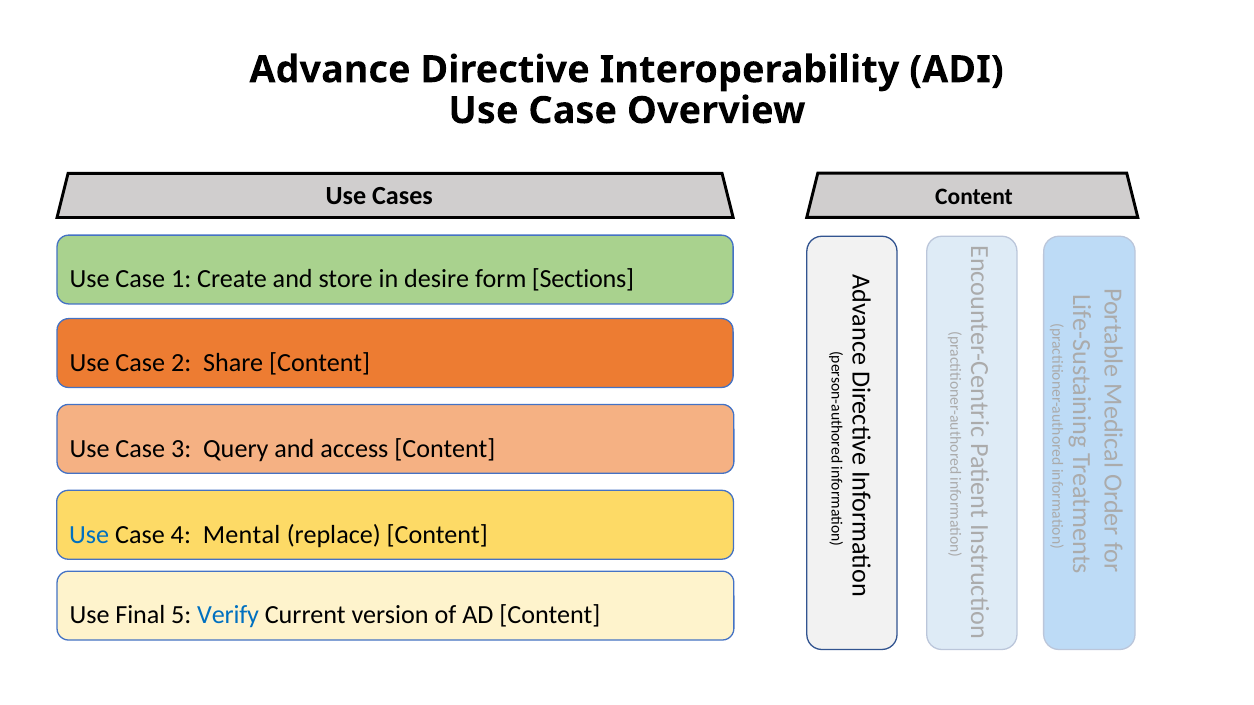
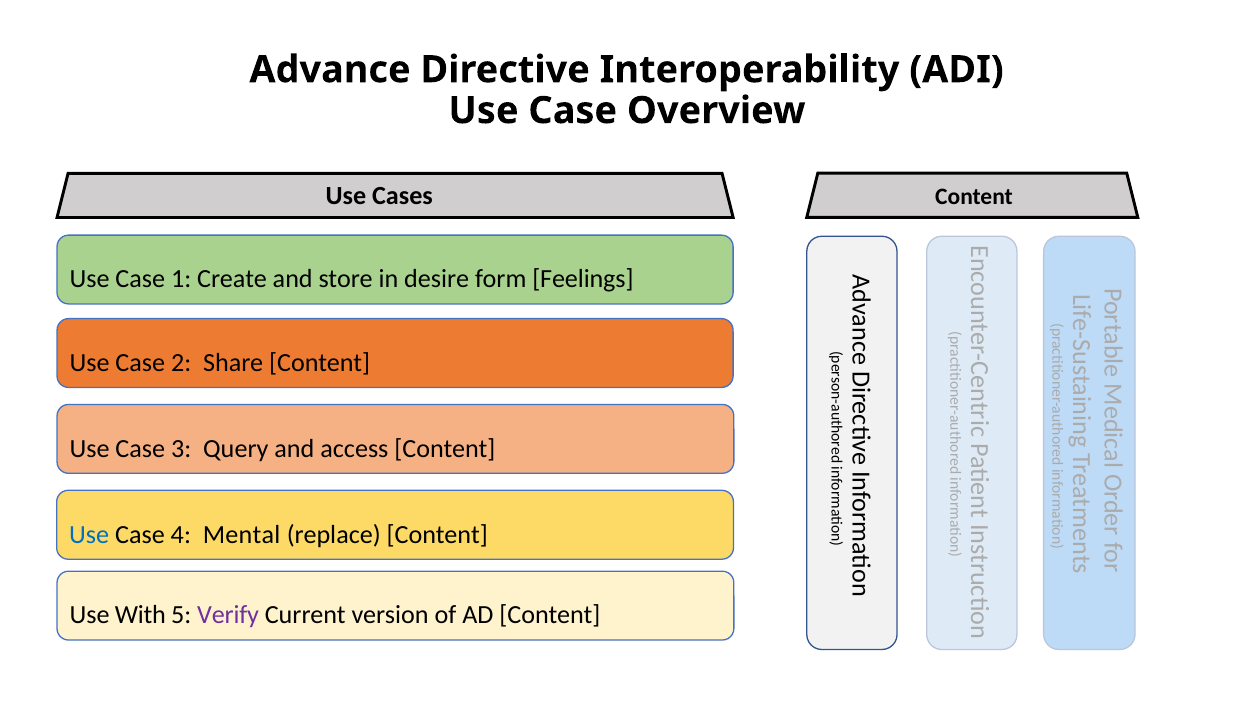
Sections: Sections -> Feelings (583, 279)
Final: Final -> With (140, 616)
Verify colour: blue -> purple (228, 616)
